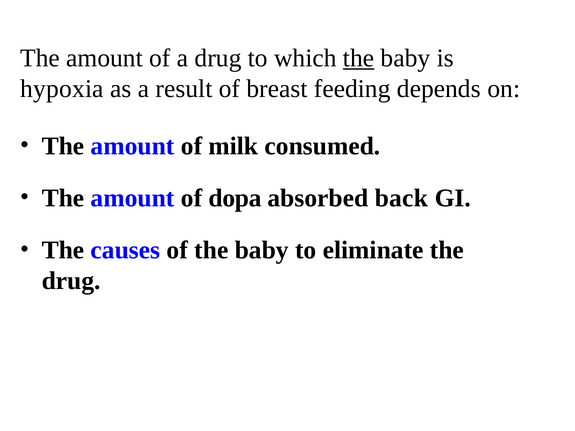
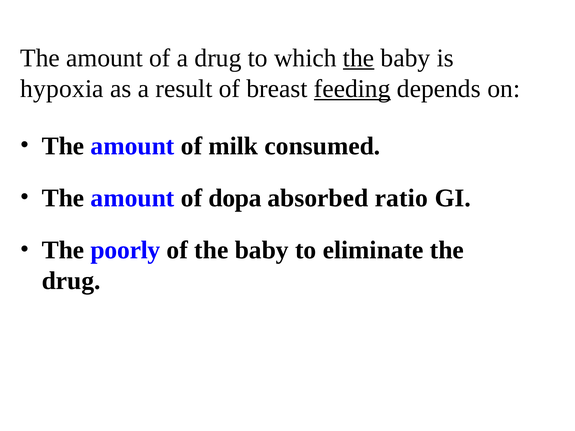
feeding underline: none -> present (352, 89)
back: back -> ratio (401, 198)
causes: causes -> poorly (126, 250)
